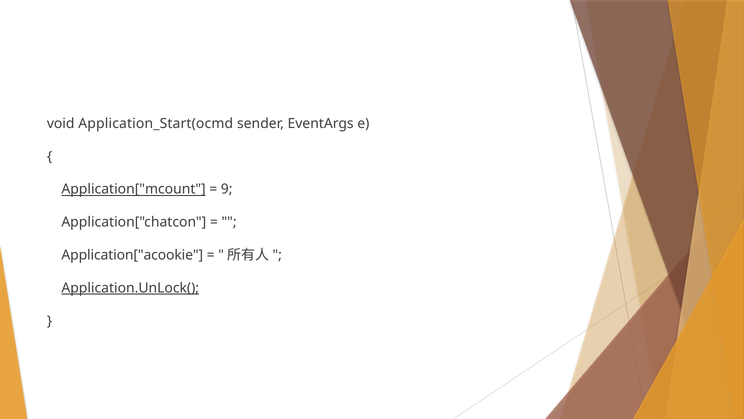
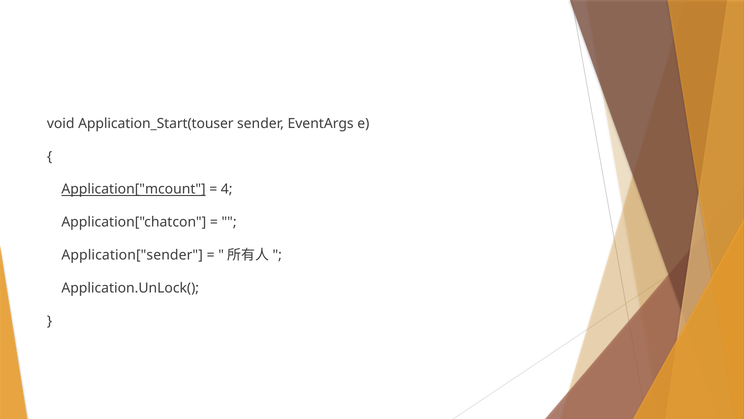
Application_Start(ocmd: Application_Start(ocmd -> Application_Start(touser (156, 123)
9: 9 -> 4 (227, 189)
Application["acookie: Application["acookie -> Application["sender (132, 255)
Application.UnLock( underline: present -> none (130, 288)
